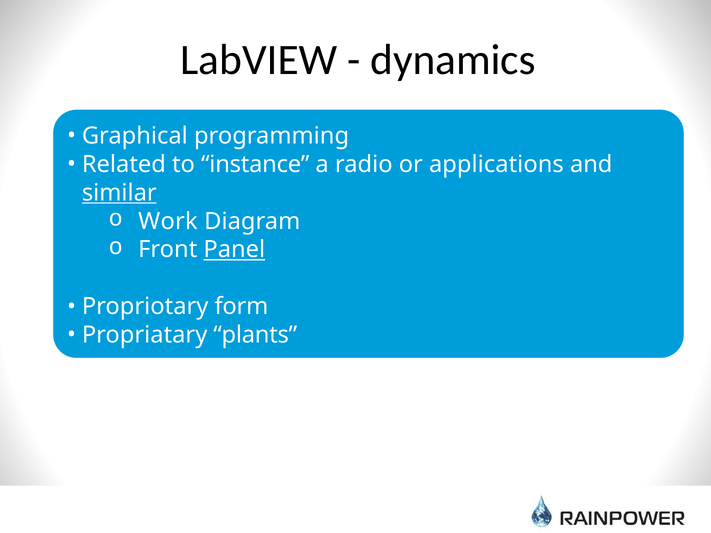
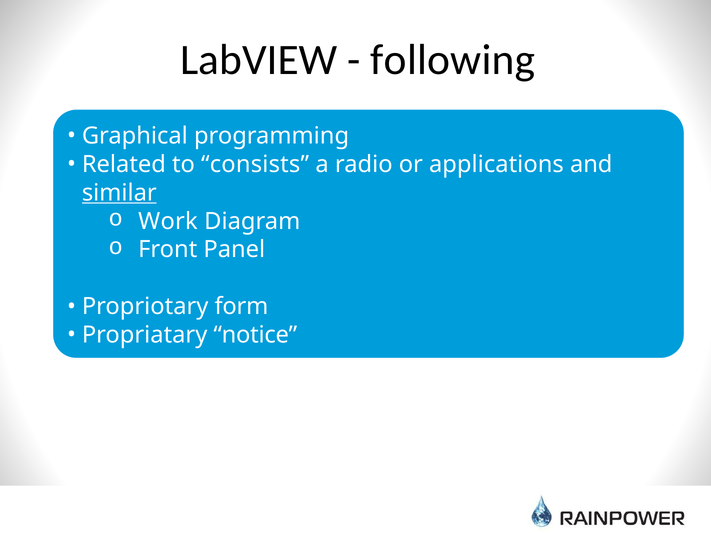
dynamics: dynamics -> following (453, 60)
instance: instance -> consists (255, 164)
Panel underline: present -> none (234, 250)
plants: plants -> notice (255, 335)
